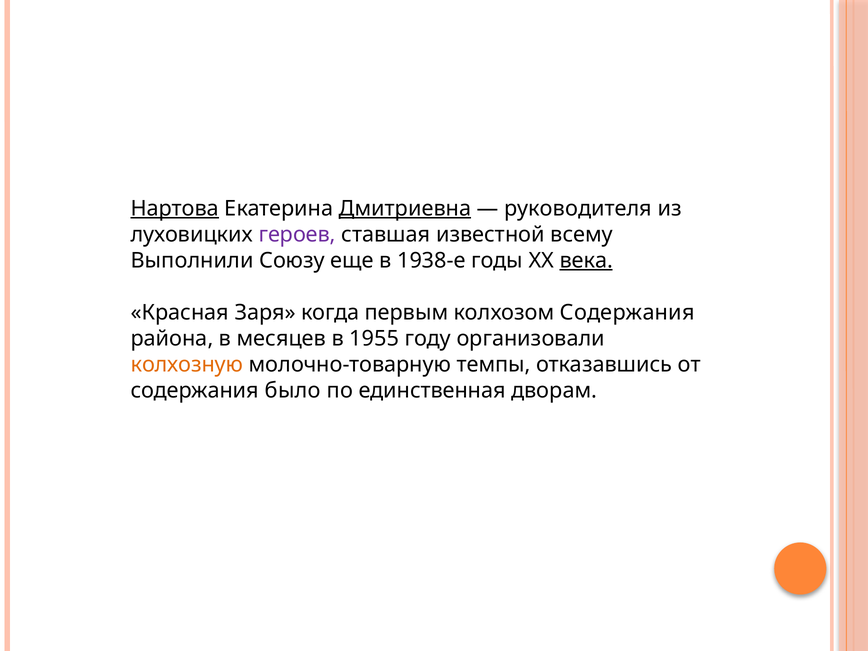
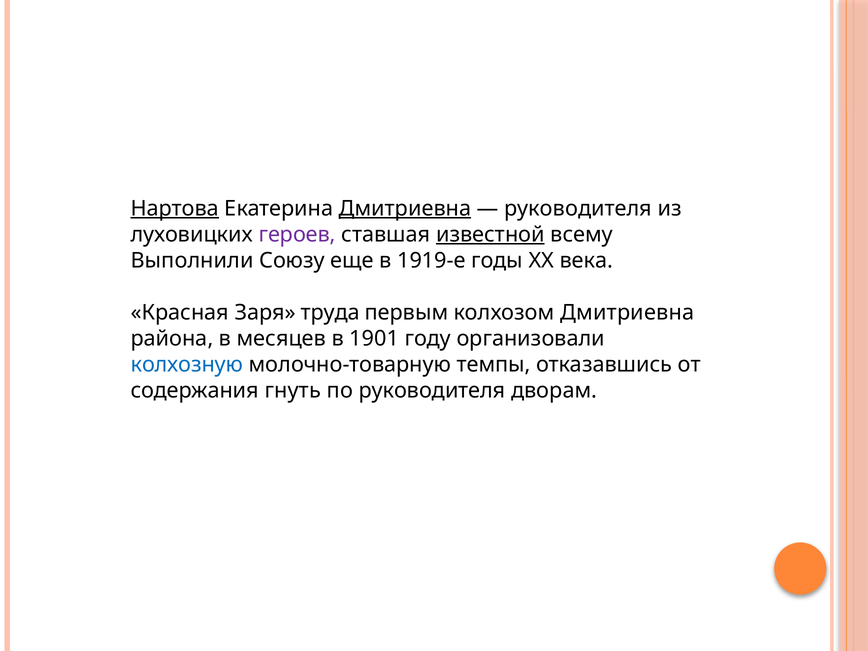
известной underline: none -> present (490, 234)
1938-е: 1938-е -> 1919-е (431, 261)
века underline: present -> none (586, 261)
когда: когда -> труда (330, 313)
колхозом Содержания: Содержания -> Дмитриевна (627, 313)
1955: 1955 -> 1901 (374, 339)
колхозную colour: orange -> blue (187, 365)
было: было -> гнуть (293, 391)
по единственная: единственная -> руководителя (432, 391)
